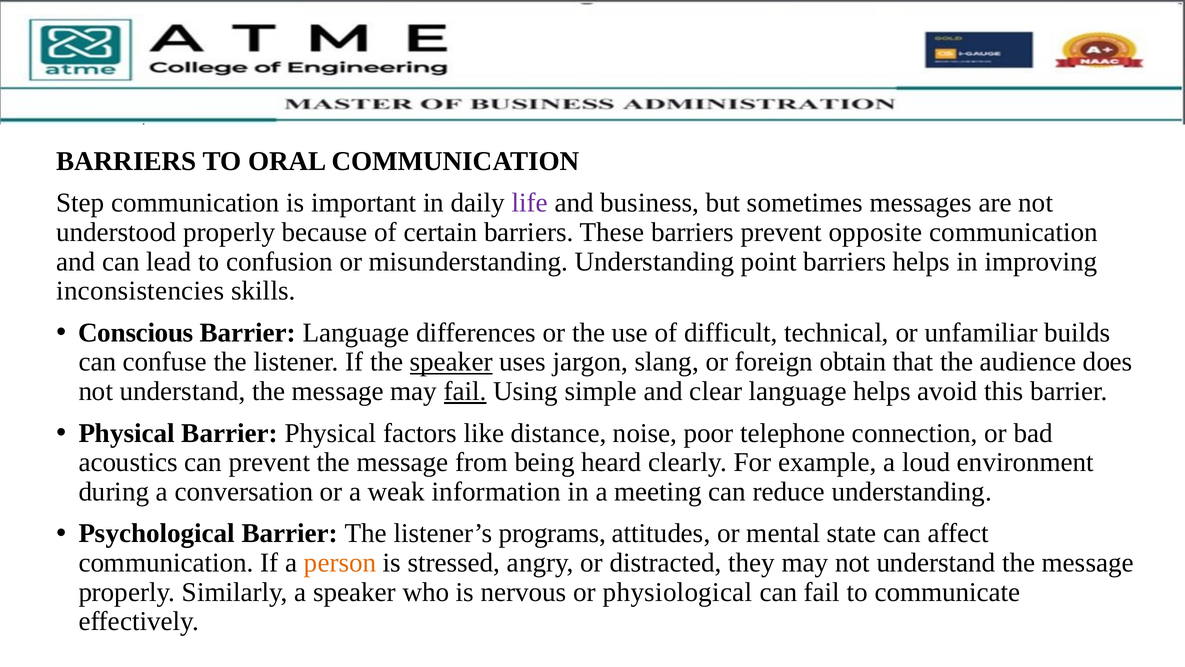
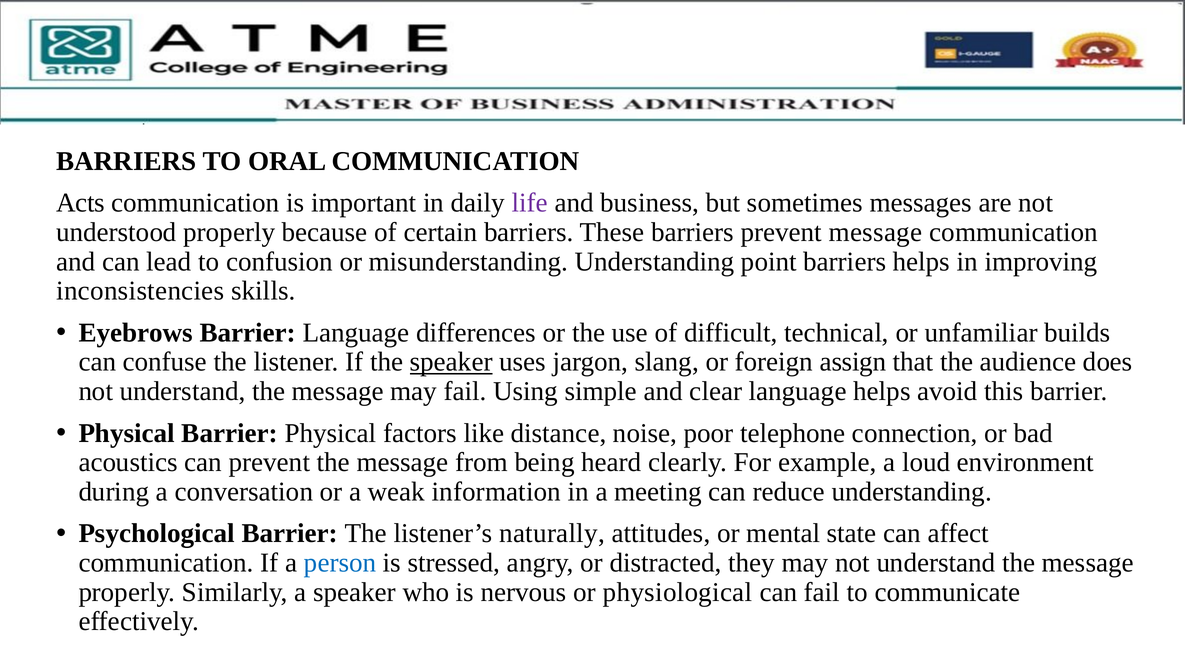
Step: Step -> Acts (80, 203)
prevent opposite: opposite -> message (875, 232)
Conscious: Conscious -> Eyebrows (136, 332)
obtain: obtain -> assign (853, 362)
fail underline: present -> none (465, 391)
programs: programs -> naturally (552, 533)
person colour: orange -> blue (340, 562)
